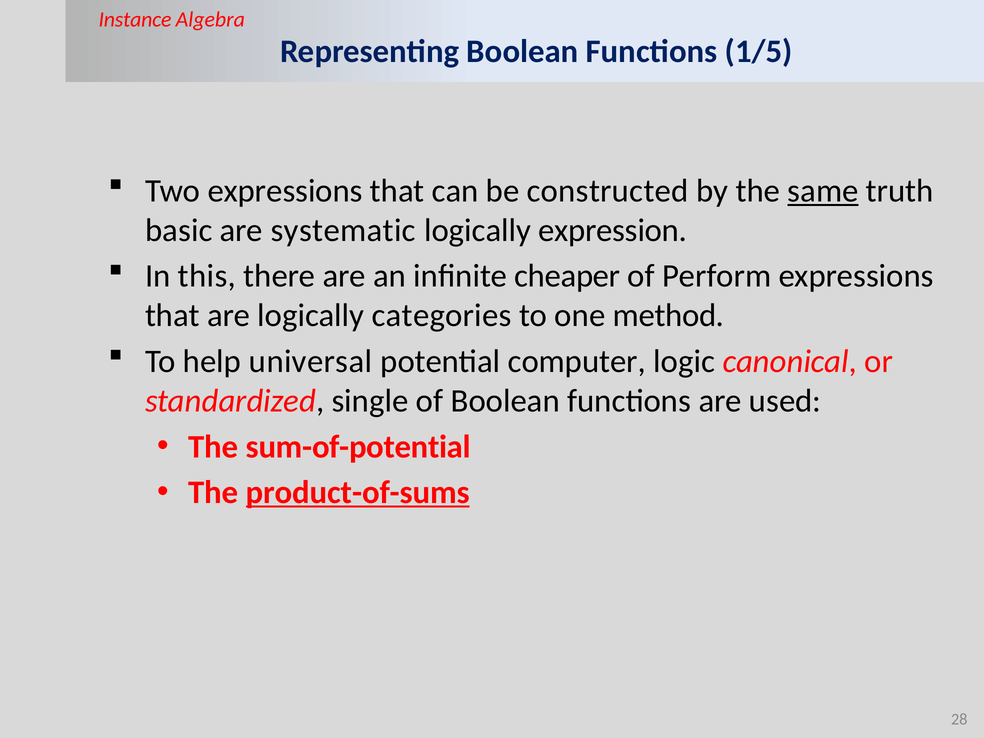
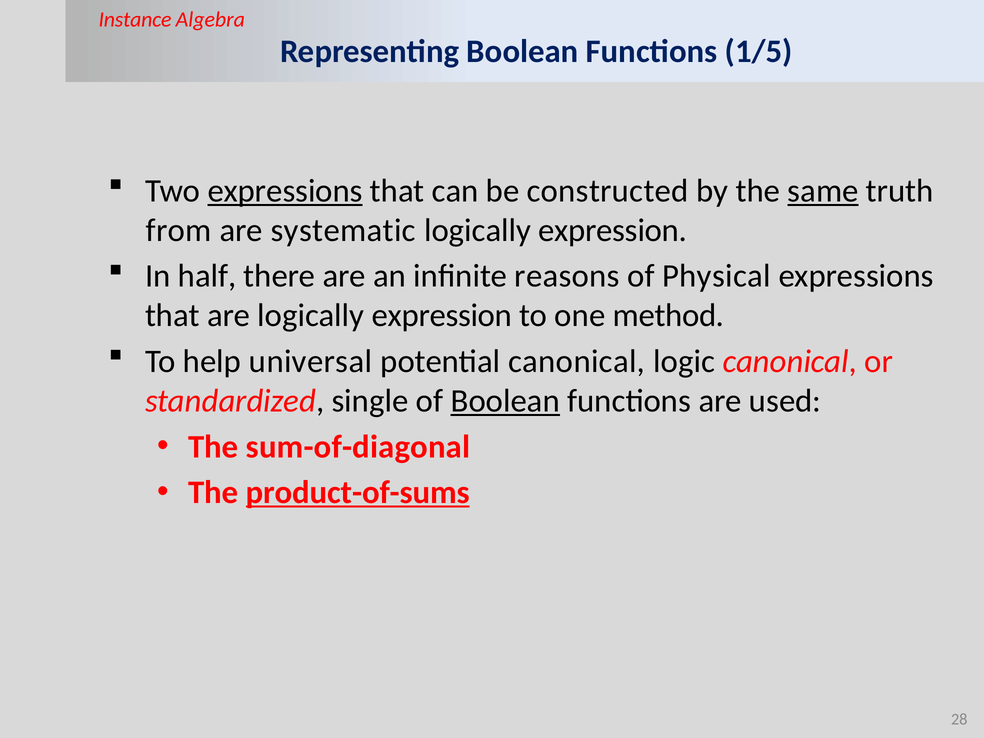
expressions underline: none -> present (285, 191)
basic: basic -> from (179, 230)
this: this -> half (207, 276)
cheaper: cheaper -> reasons (567, 276)
Perform: Perform -> Physical (716, 276)
are logically categories: categories -> expression (442, 316)
potential computer: computer -> canonical (577, 361)
Boolean underline: none -> present (505, 401)
sum-of-potential: sum-of-potential -> sum-of-diagonal (358, 447)
